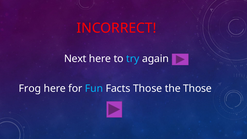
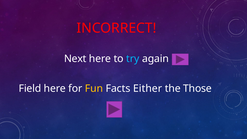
Frog: Frog -> Field (30, 89)
Fun colour: light blue -> yellow (94, 89)
Facts Those: Those -> Either (148, 89)
